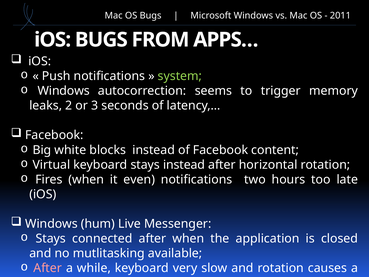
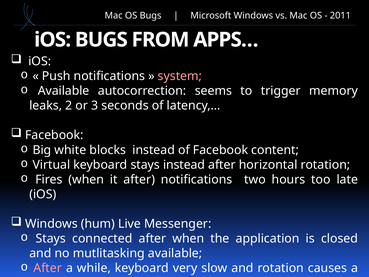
system colour: light green -> pink (180, 76)
Windows: Windows -> Available (64, 91)
it even: even -> after (139, 179)
